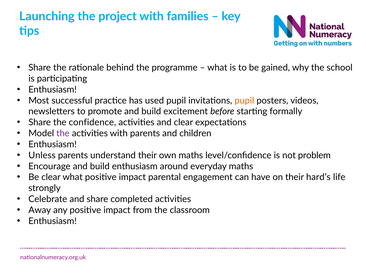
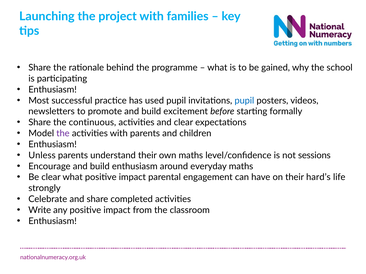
pupil colour: orange -> blue (244, 101)
confidence: confidence -> continuous (92, 123)
problem: problem -> sessions (314, 156)
Away: Away -> Write (40, 210)
